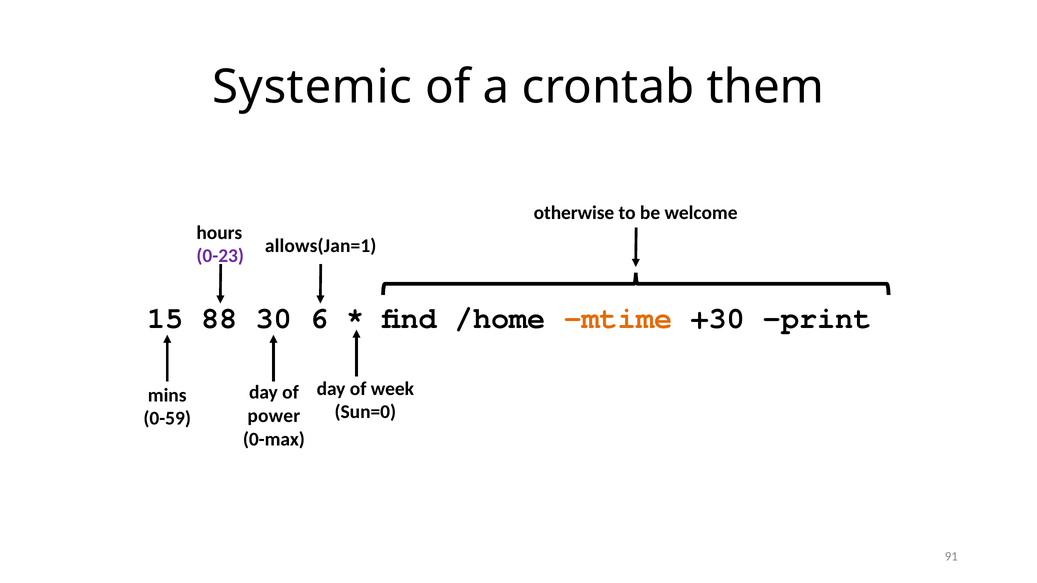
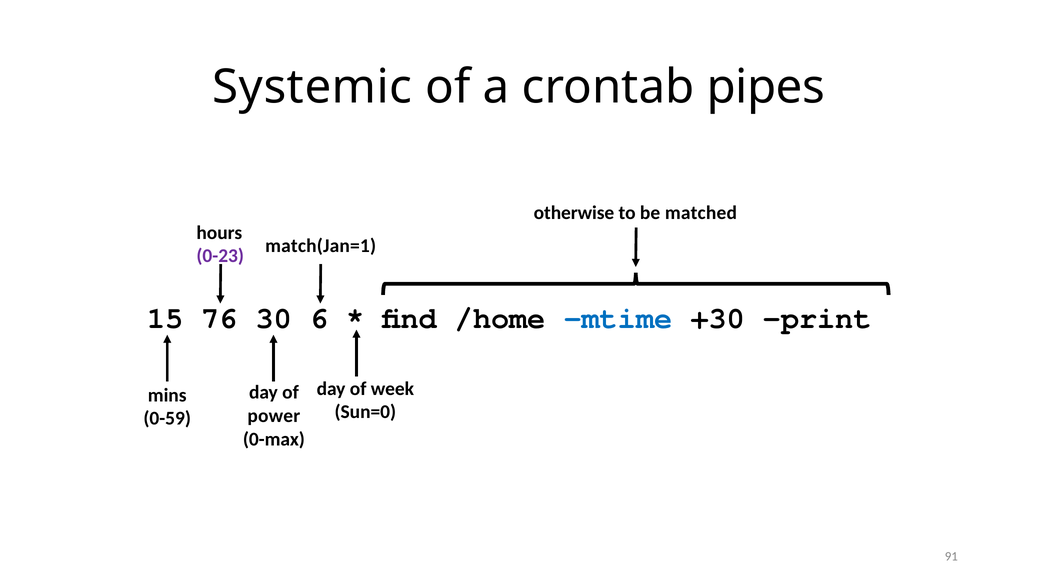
them: them -> pipes (766, 87)
welcome: welcome -> matched (701, 213)
allows(Jan=1: allows(Jan=1 -> match(Jan=1 (321, 246)
88: 88 -> 76 (219, 318)
mtime colour: orange -> blue (618, 318)
